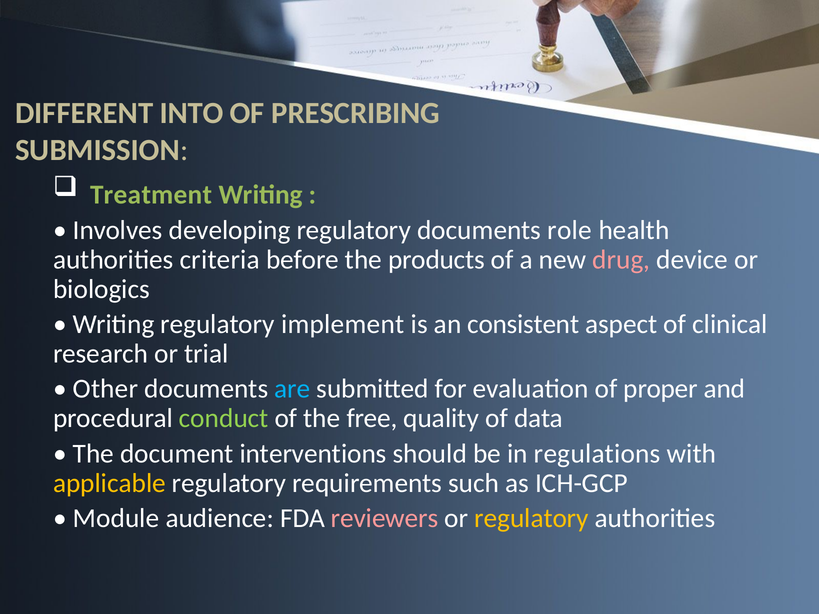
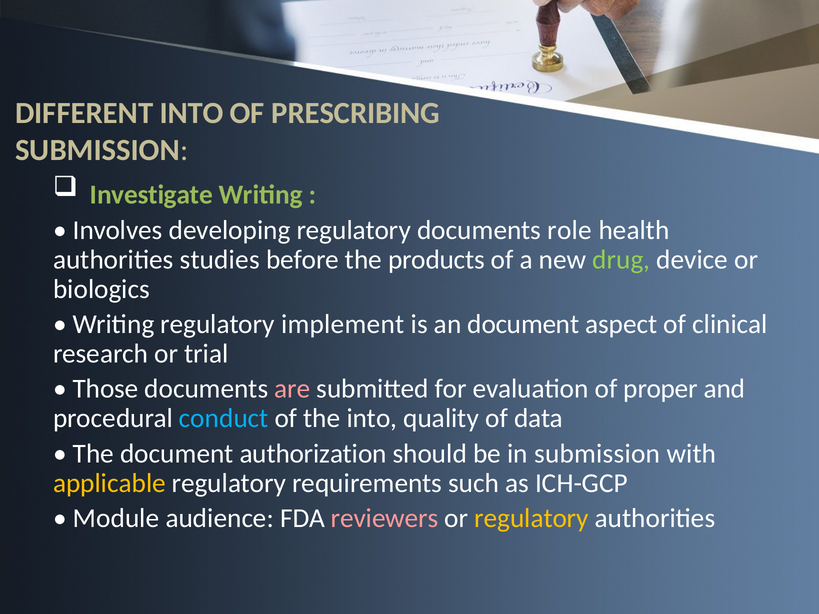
Treatment: Treatment -> Investigate (151, 195)
criteria: criteria -> studies (220, 260)
drug colour: pink -> light green (621, 260)
an consistent: consistent -> document (523, 324)
Other: Other -> Those (106, 389)
are colour: light blue -> pink (292, 389)
conduct colour: light green -> light blue (224, 419)
the free: free -> into (372, 419)
interventions: interventions -> authorization (313, 454)
in regulations: regulations -> submission (597, 454)
